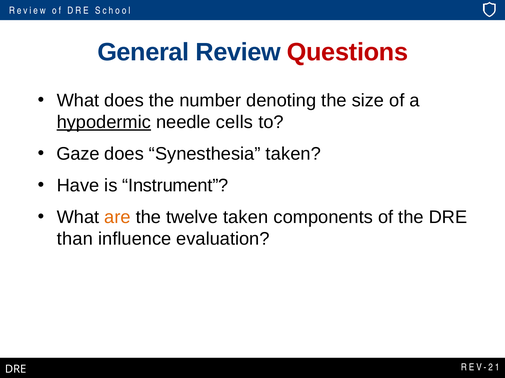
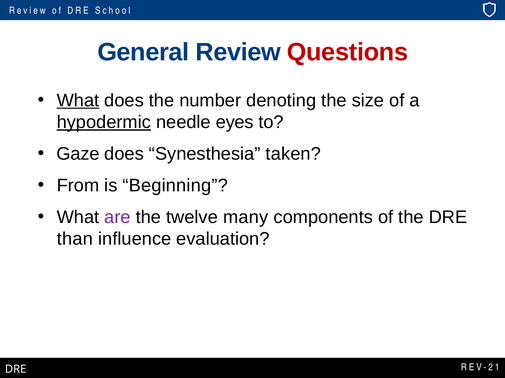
What underline: none -> present (78, 101)
cells: cells -> eyes (235, 122)
Have: Have -> From (78, 186)
Instrument: Instrument -> Beginning (175, 186)
are colour: orange -> purple (117, 218)
twelve taken: taken -> many (246, 218)
